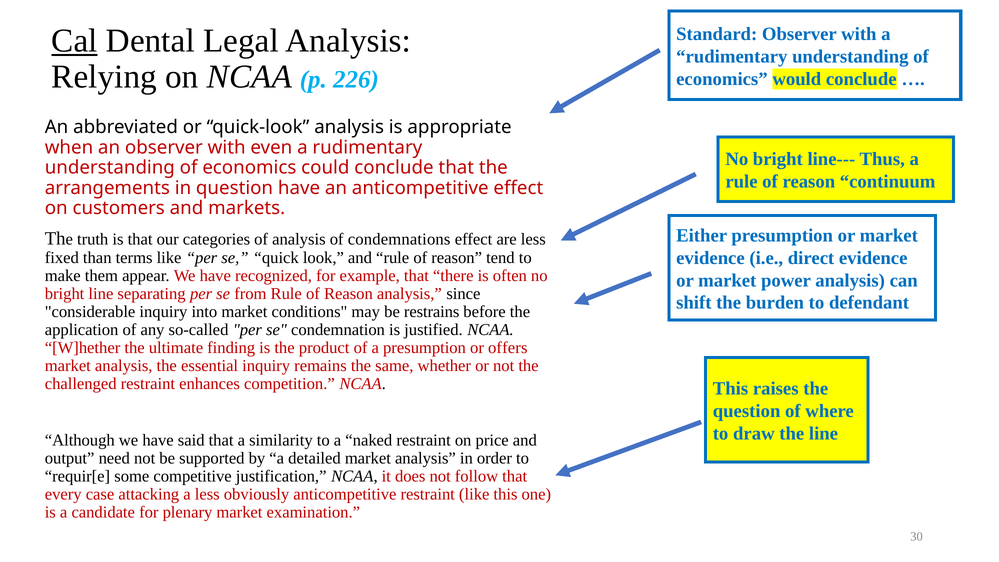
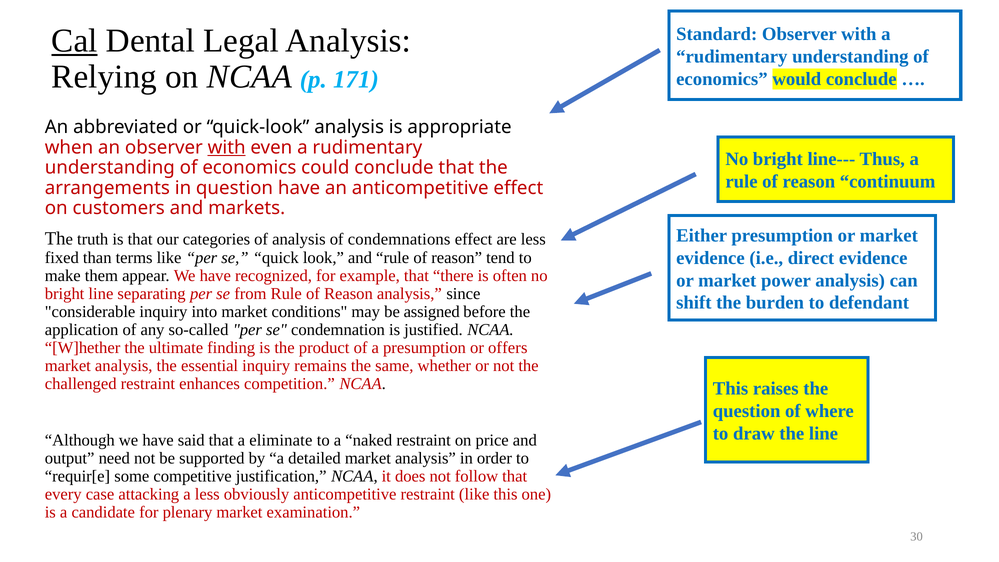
226: 226 -> 171 (356, 80)
with underline: none -> present (227, 147)
restrains: restrains -> assigned (432, 312)
similarity: similarity -> eliminate (281, 440)
